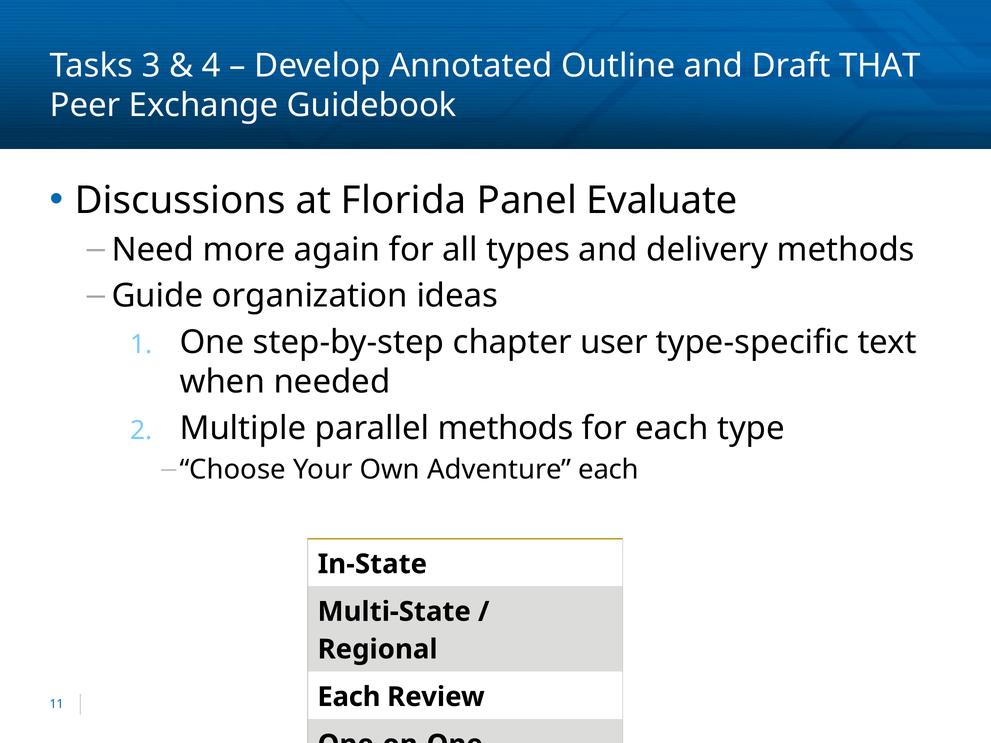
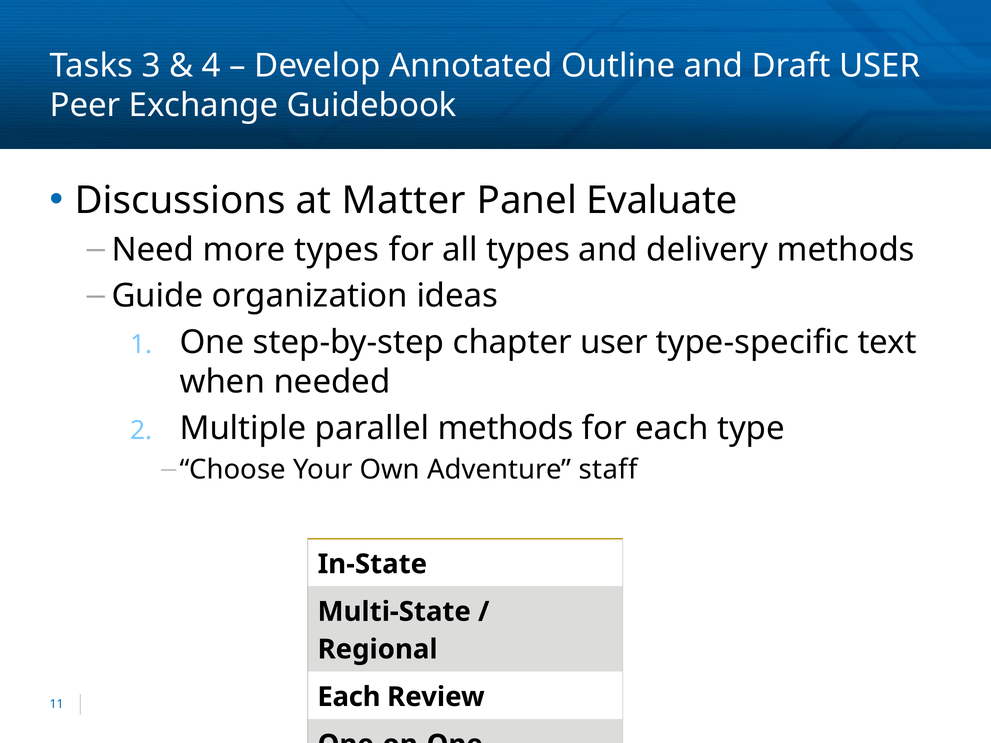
Draft THAT: THAT -> USER (880, 66)
Florida: Florida -> Matter (404, 201)
more again: again -> types (337, 250)
Adventure each: each -> staff (608, 470)
